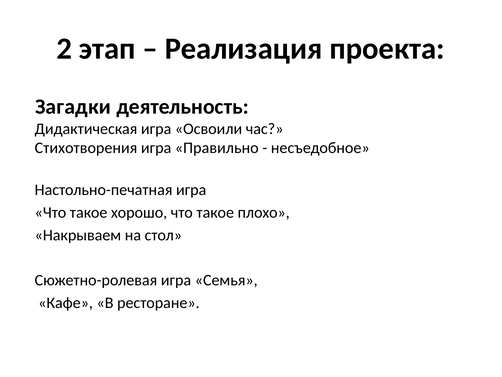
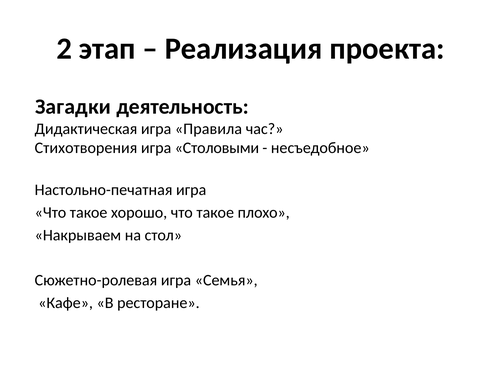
Освоили: Освоили -> Правила (208, 129)
Правильно: Правильно -> Столовыми (217, 148)
